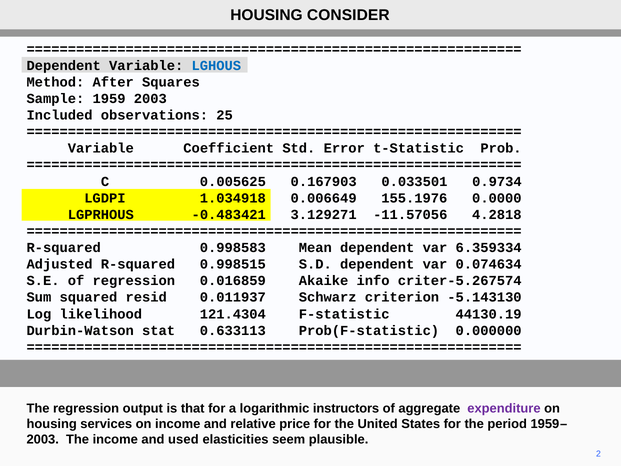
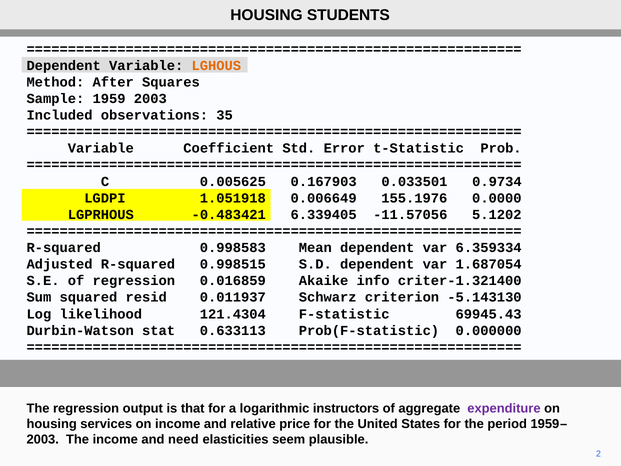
CONSIDER: CONSIDER -> STUDENTS (348, 15)
LGHOUS colour: blue -> orange (216, 66)
25: 25 -> 35 (225, 115)
1.034918: 1.034918 -> 1.051918 (233, 198)
3.129271: 3.129271 -> 6.339405 (324, 214)
4.2818: 4.2818 -> 5.1202 (497, 214)
0.074634: 0.074634 -> 1.687054 (489, 264)
criter-5.267574: criter-5.267574 -> criter-1.321400 (460, 281)
44130.19: 44130.19 -> 69945.43 (489, 314)
used: used -> need (183, 439)
